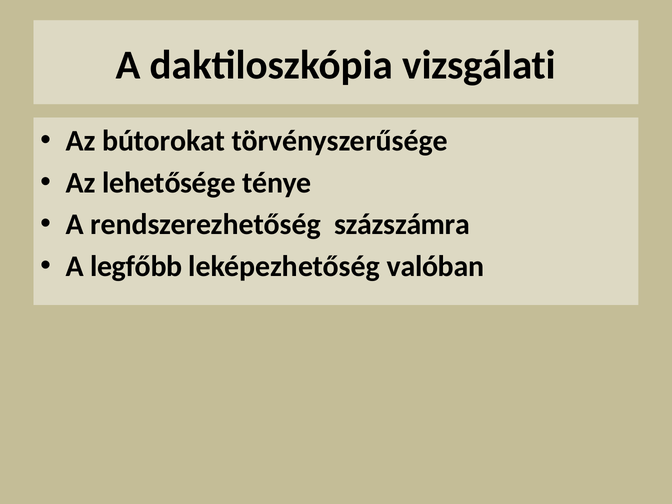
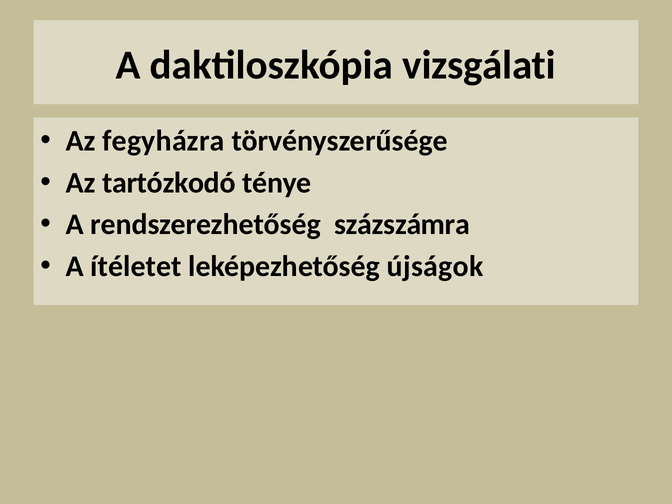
bútorokat: bútorokat -> fegyházra (163, 141)
lehetősége: lehetősége -> tartózkodó (169, 183)
legfőbb: legfőbb -> ítéletet (136, 266)
valóban: valóban -> újságok (435, 266)
